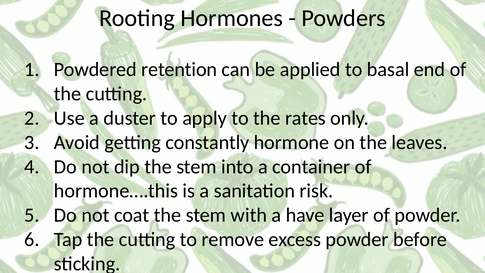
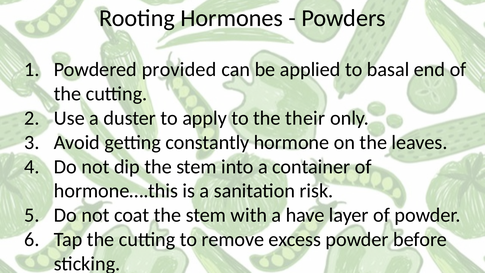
retention: retention -> provided (179, 70)
rates: rates -> their (305, 118)
